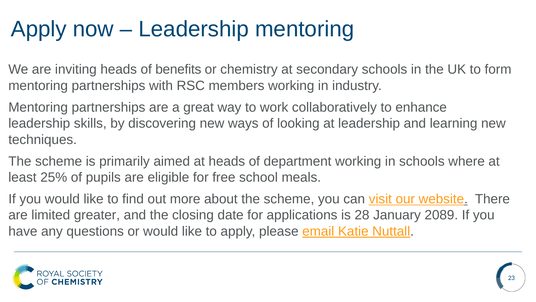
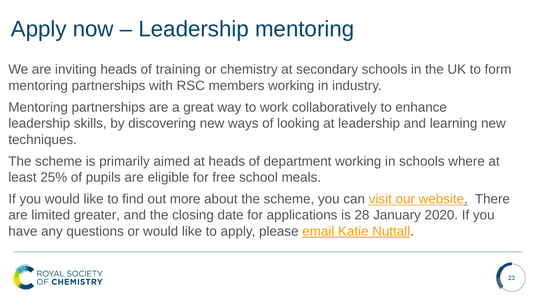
benefits: benefits -> training (178, 69)
2089: 2089 -> 2020 (441, 215)
